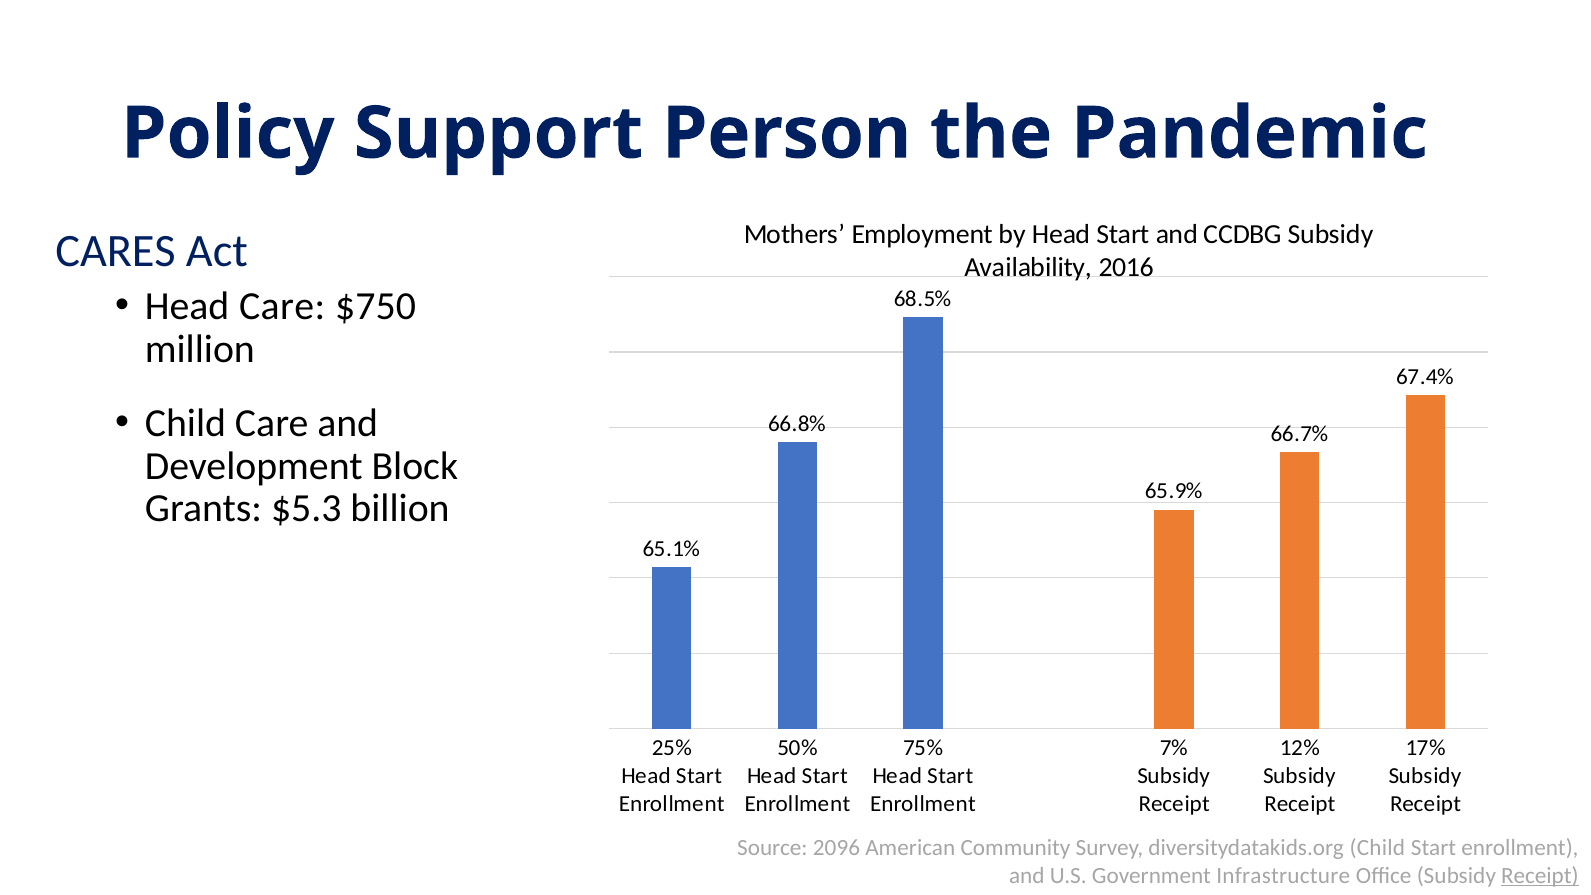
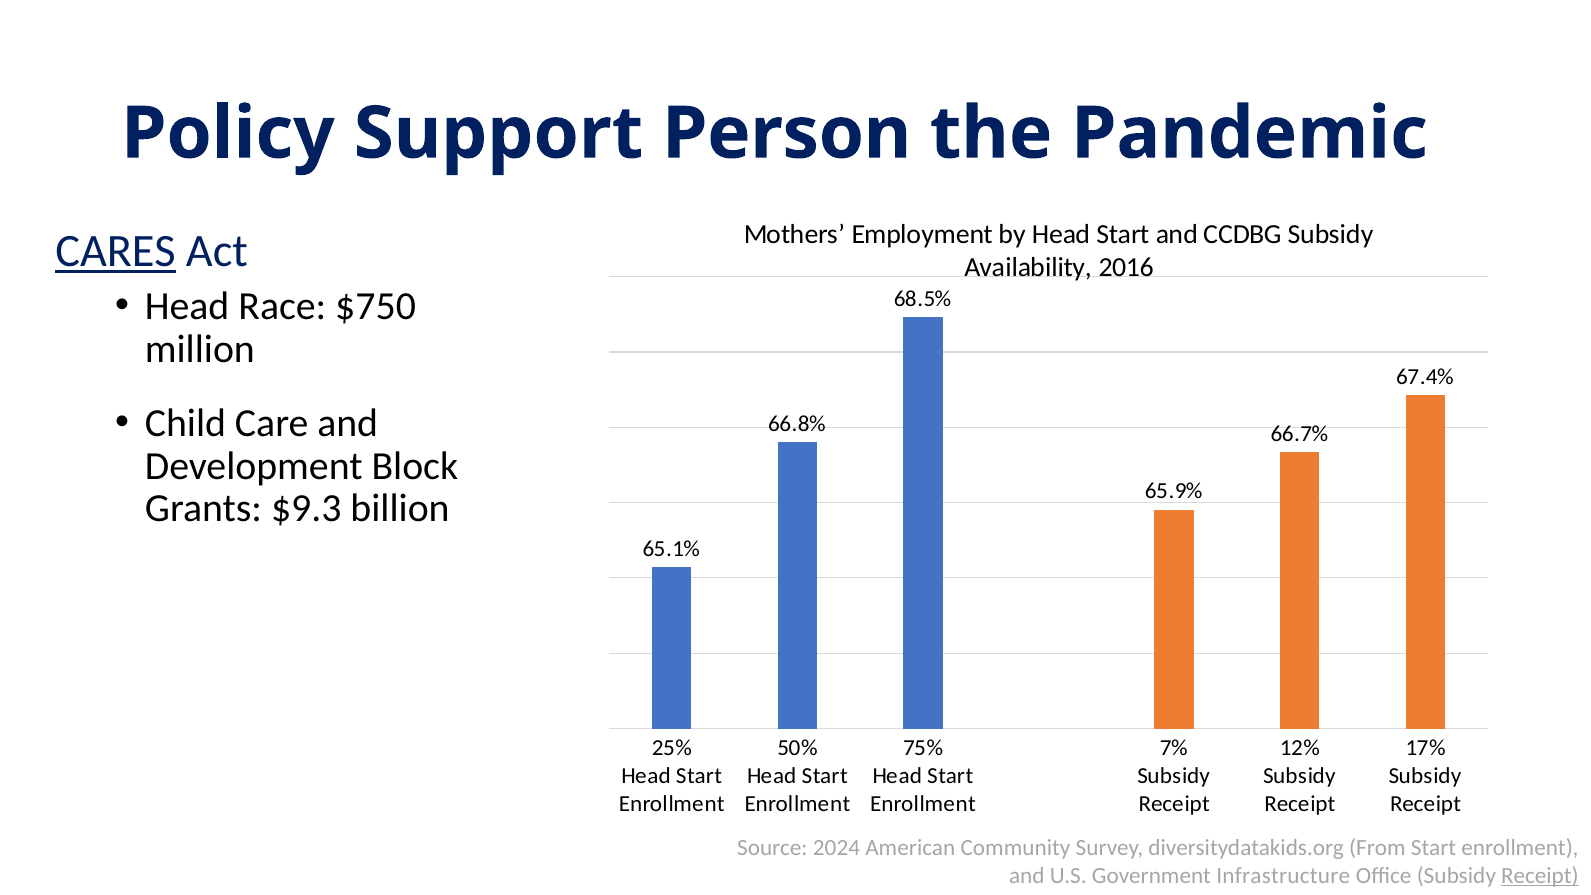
CARES underline: none -> present (116, 251)
Head Care: Care -> Race (282, 306)
$5.3: $5.3 -> $9.3 (306, 509)
2096: 2096 -> 2024 (836, 848)
diversitydatakids.org Child: Child -> From (1377, 848)
